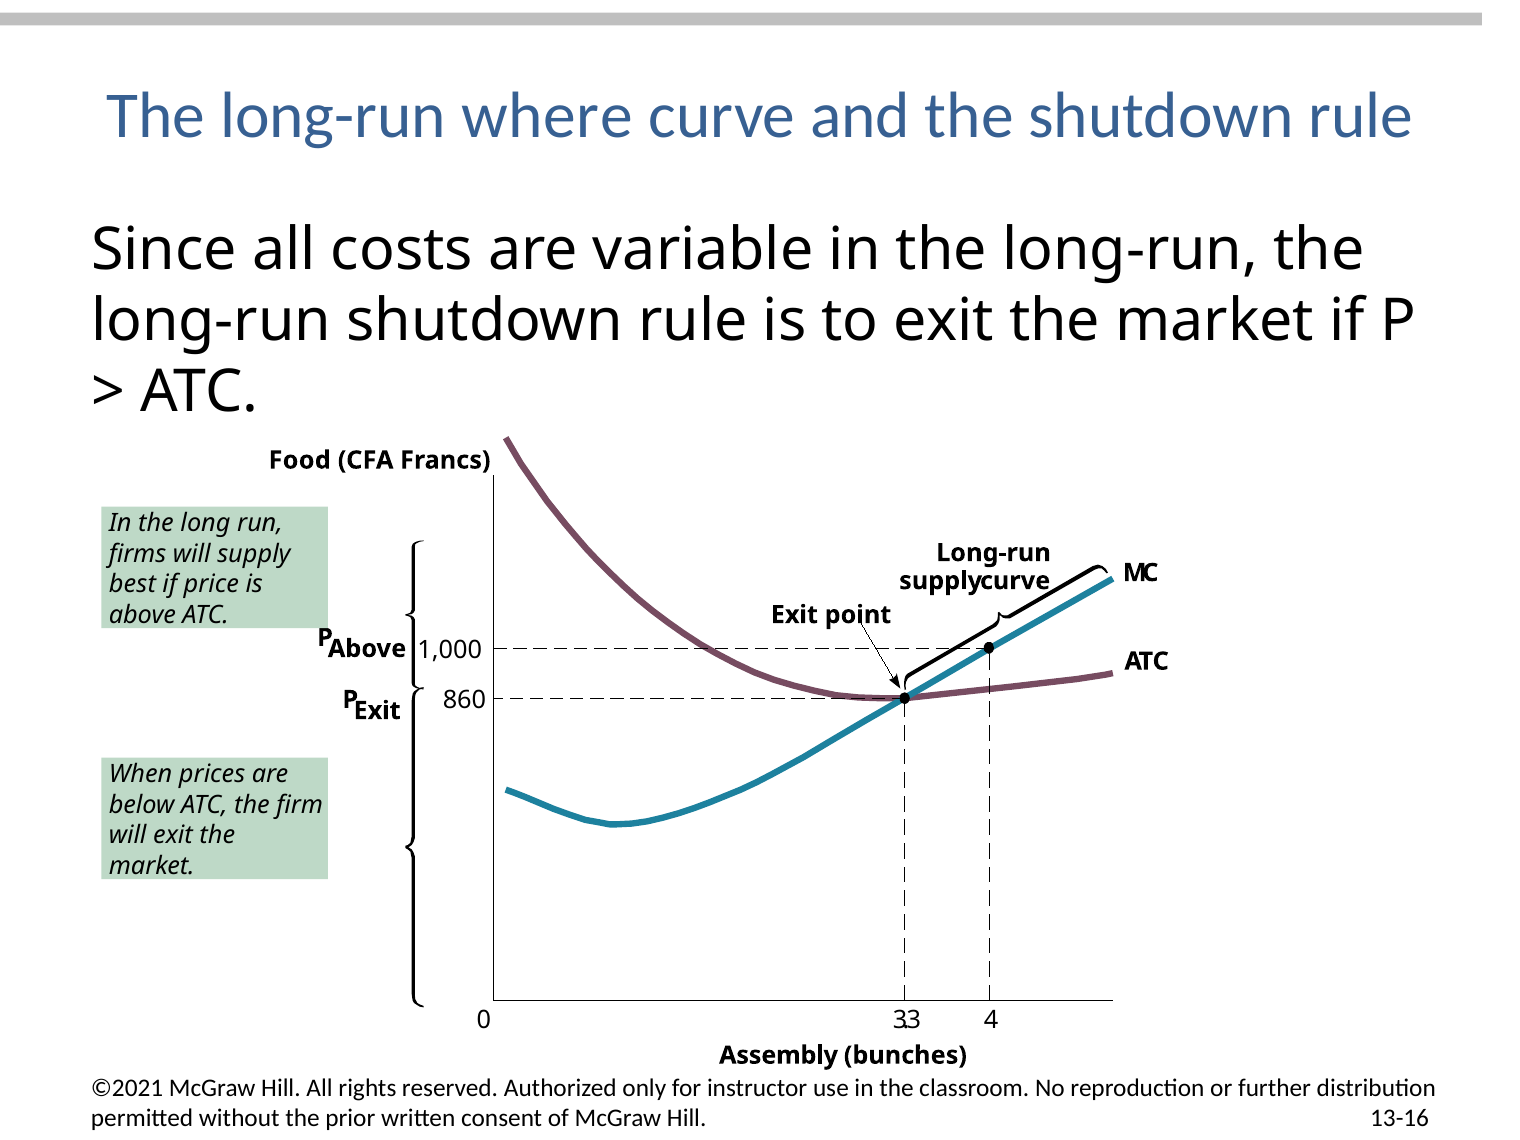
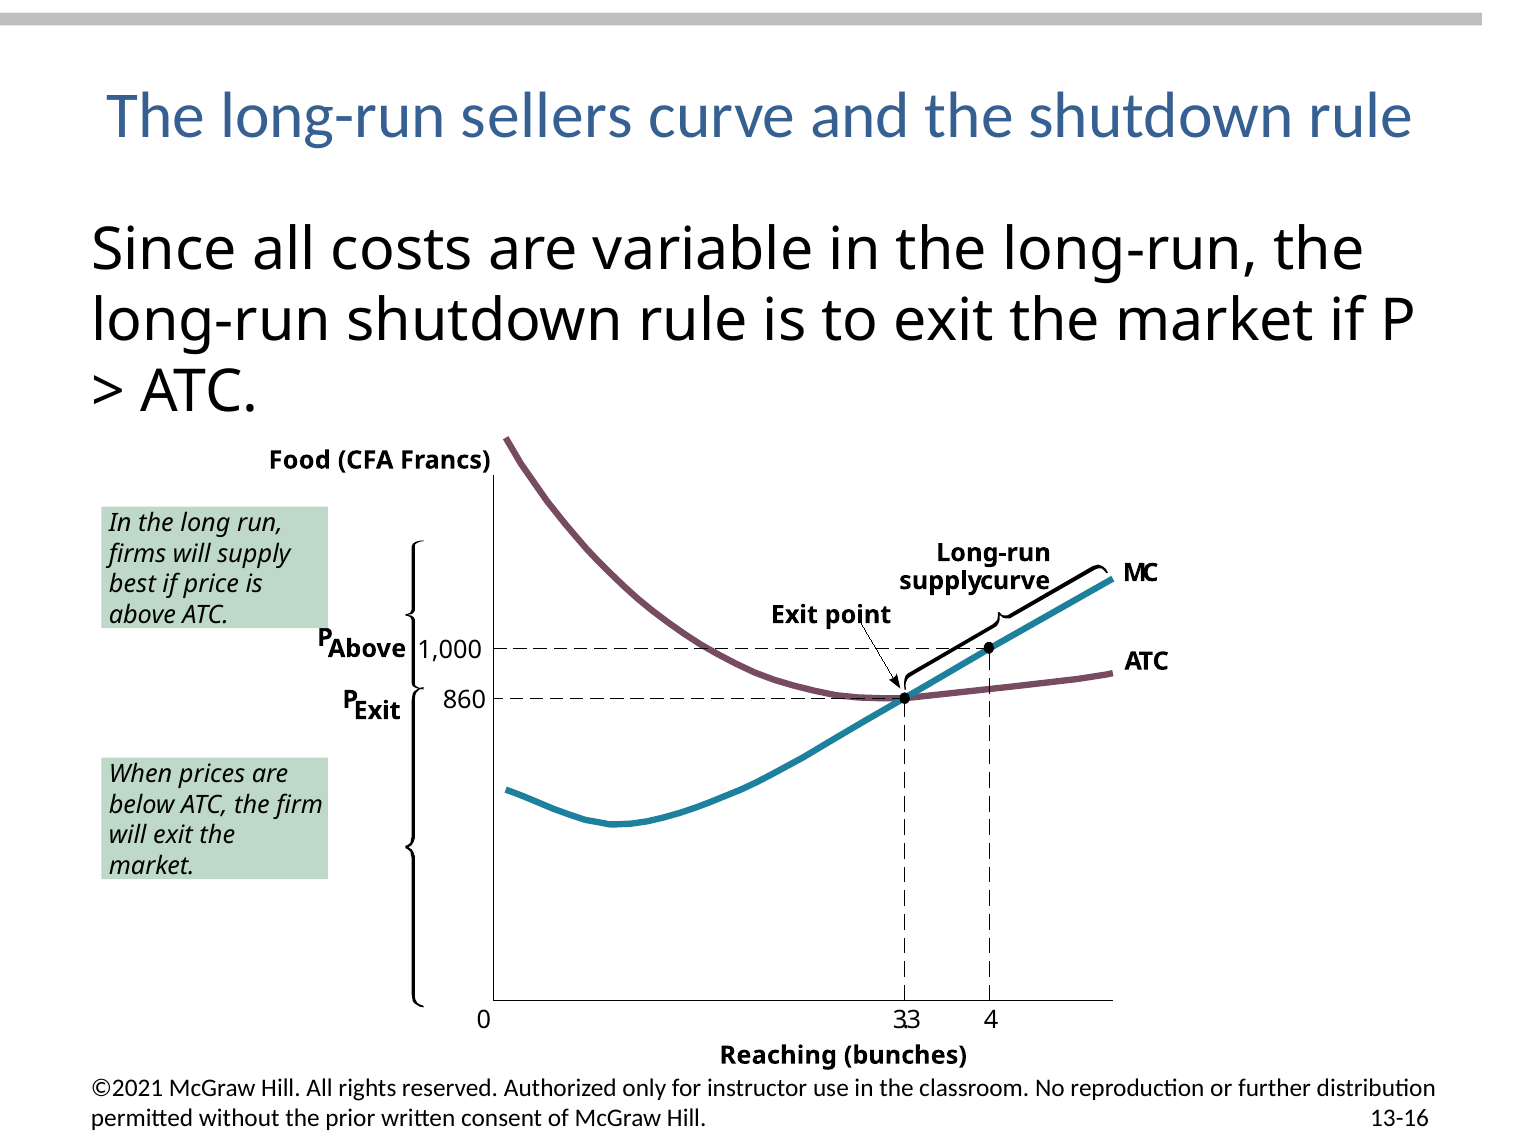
where: where -> sellers (547, 116)
Assembly: Assembly -> Reaching (778, 1055)
